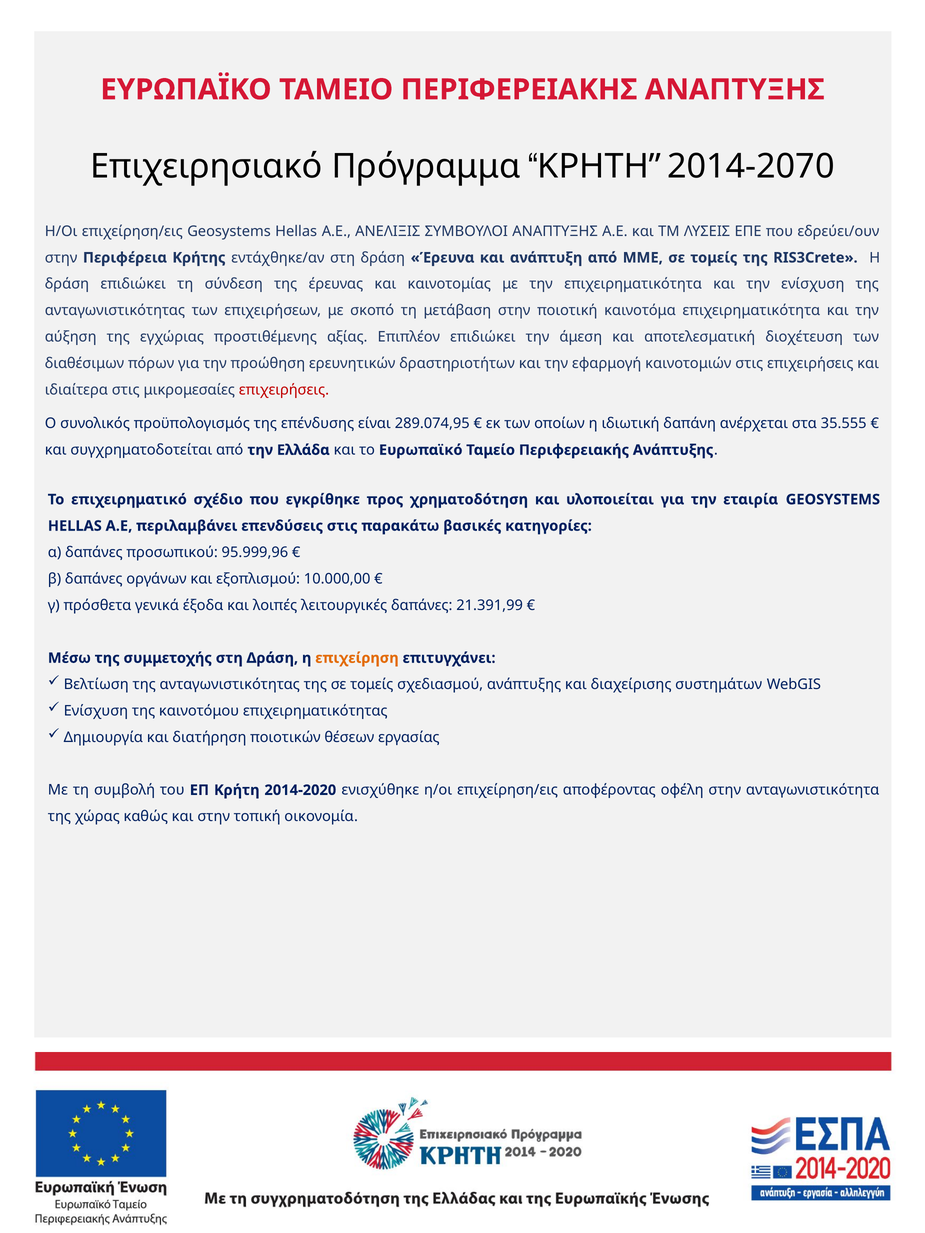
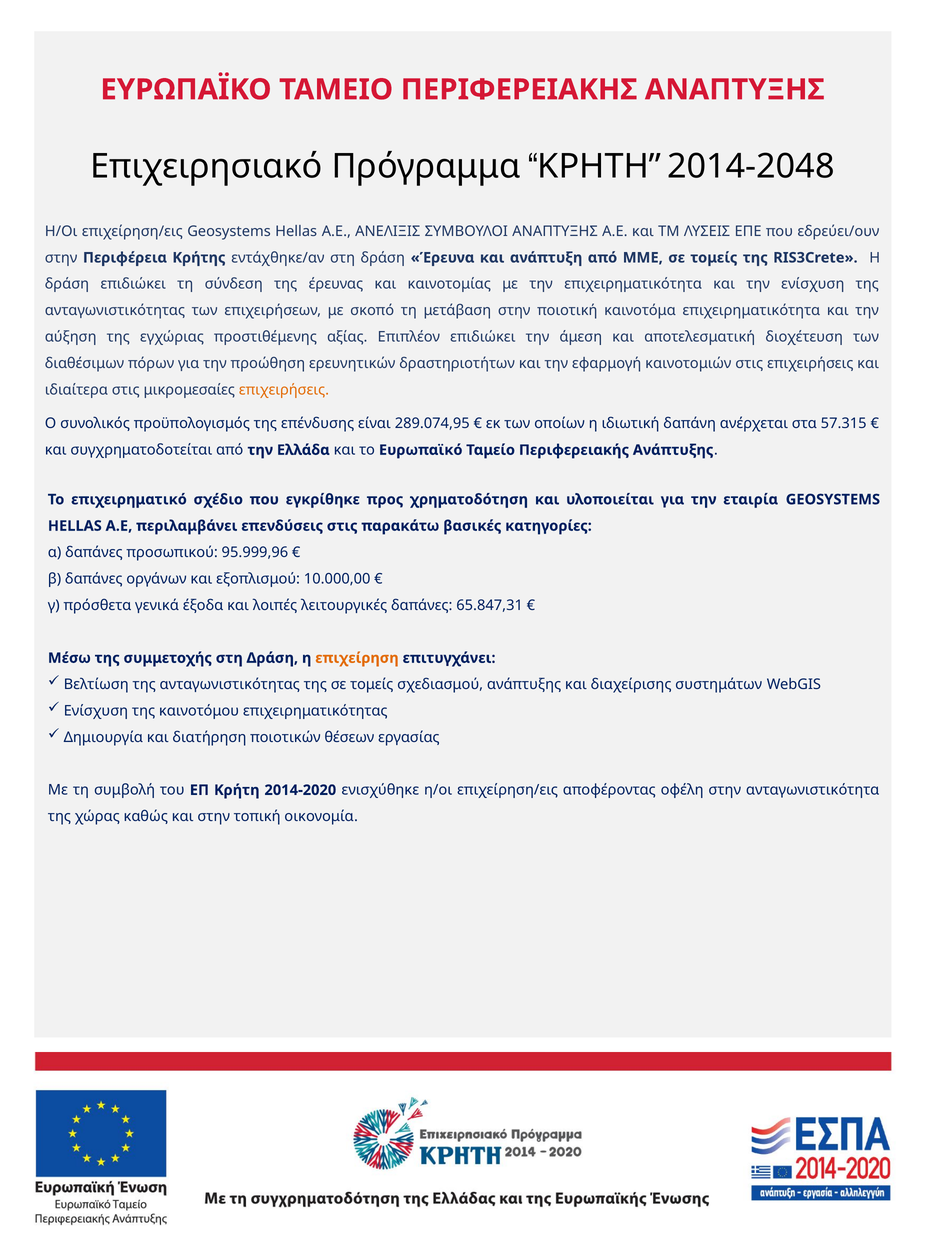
2014-2070: 2014-2070 -> 2014-2048 (751, 166)
επιχειρήσεις colour: red -> orange (284, 390)
35.555: 35.555 -> 57.315 (844, 424)
21.391,99: 21.391,99 -> 65.847,31 (490, 605)
